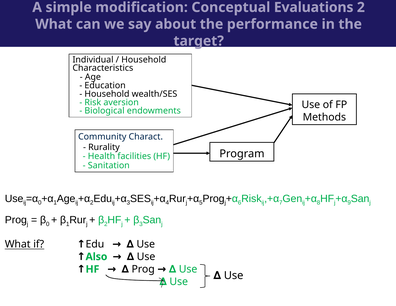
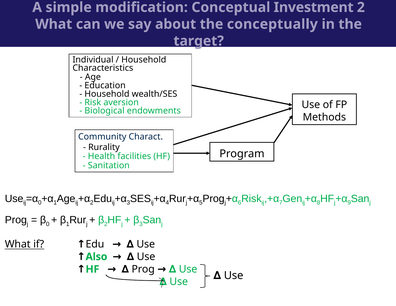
Evaluations: Evaluations -> Investment (314, 7)
performance: performance -> conceptually (272, 24)
